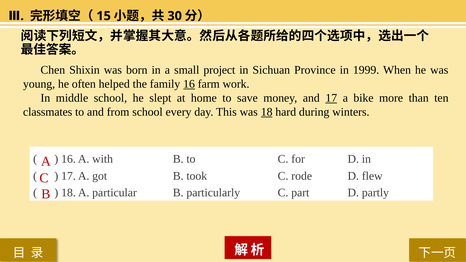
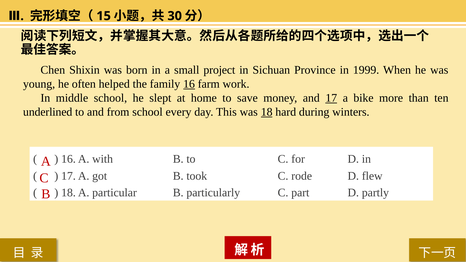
classmates: classmates -> underlined (48, 112)
